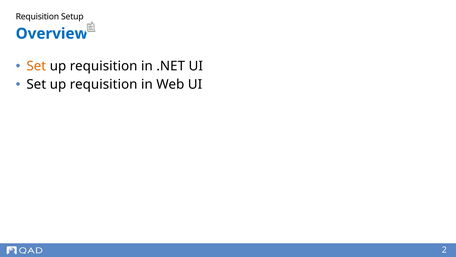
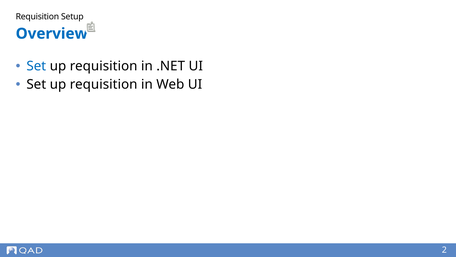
Set colour: orange -> blue (36, 66)
